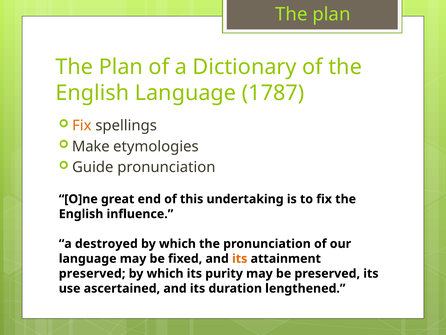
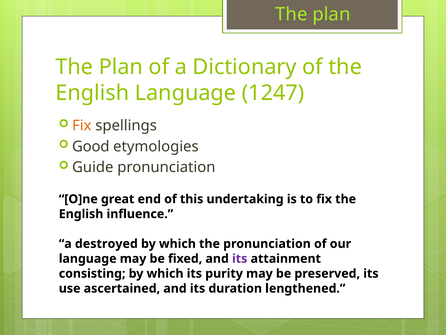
1787: 1787 -> 1247 (273, 93)
Make: Make -> Good (91, 146)
its colour: orange -> purple (240, 258)
preserved: preserved -> consisting (92, 273)
